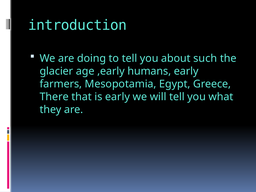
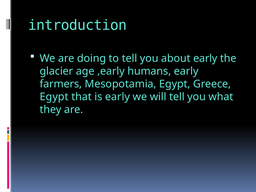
about such: such -> early (205, 58)
There: There -> Egypt (54, 97)
